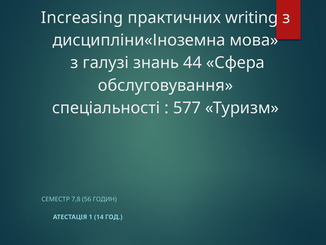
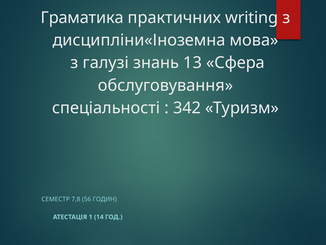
Increasing: Increasing -> Граматика (82, 18)
44: 44 -> 13 (193, 63)
577: 577 -> 342 (187, 108)
